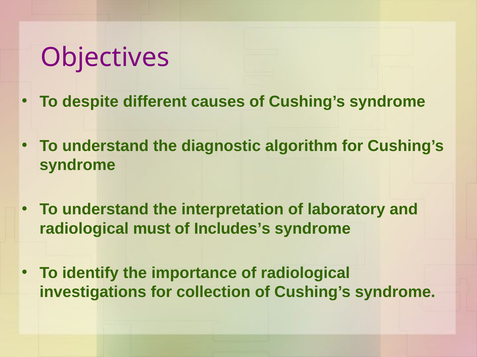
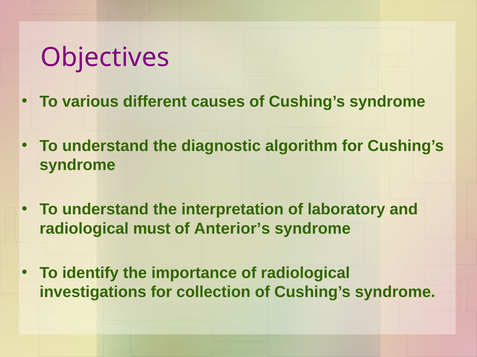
despite: despite -> various (90, 102)
Includes’s: Includes’s -> Anterior’s (232, 229)
